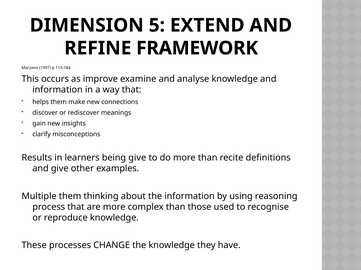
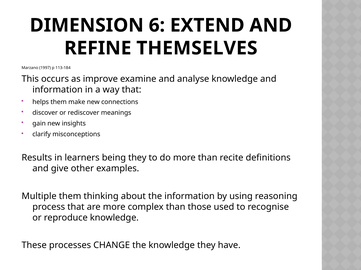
5: 5 -> 6 (157, 25)
FRAMEWORK: FRAMEWORK -> THEMSELVES (197, 48)
being give: give -> they (137, 158)
